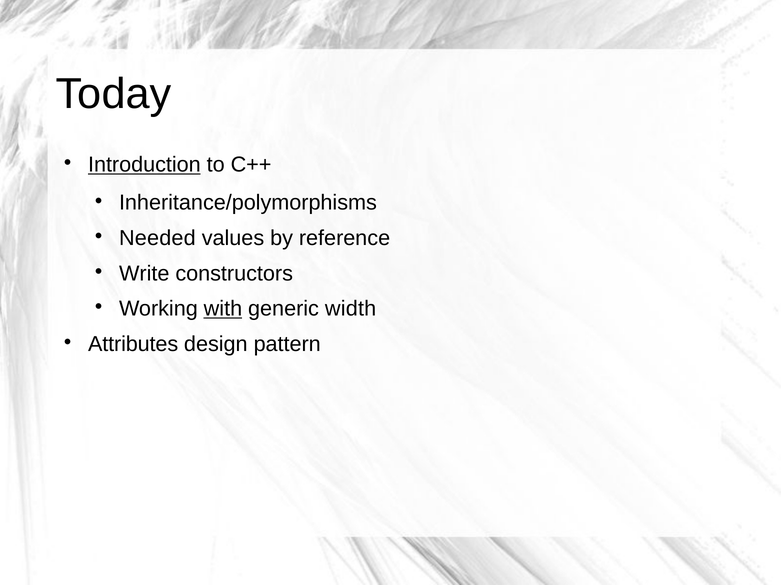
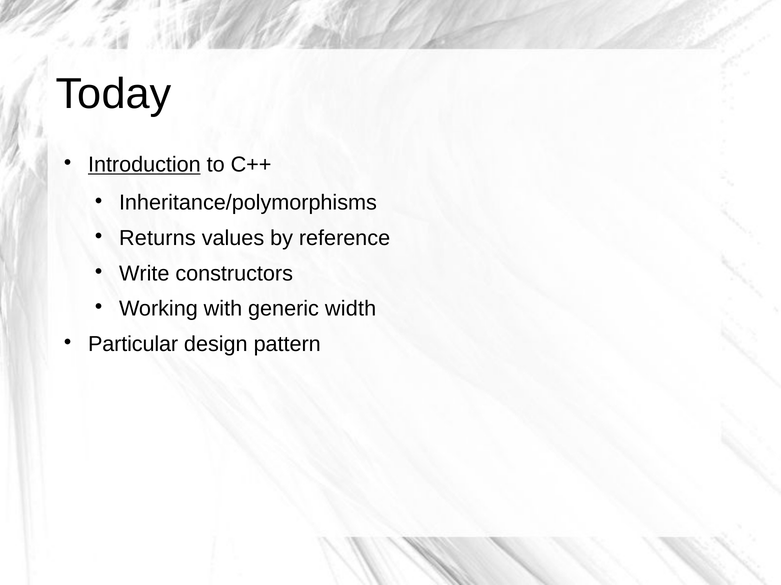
Needed: Needed -> Returns (157, 238)
with underline: present -> none (223, 309)
Attributes: Attributes -> Particular (133, 344)
